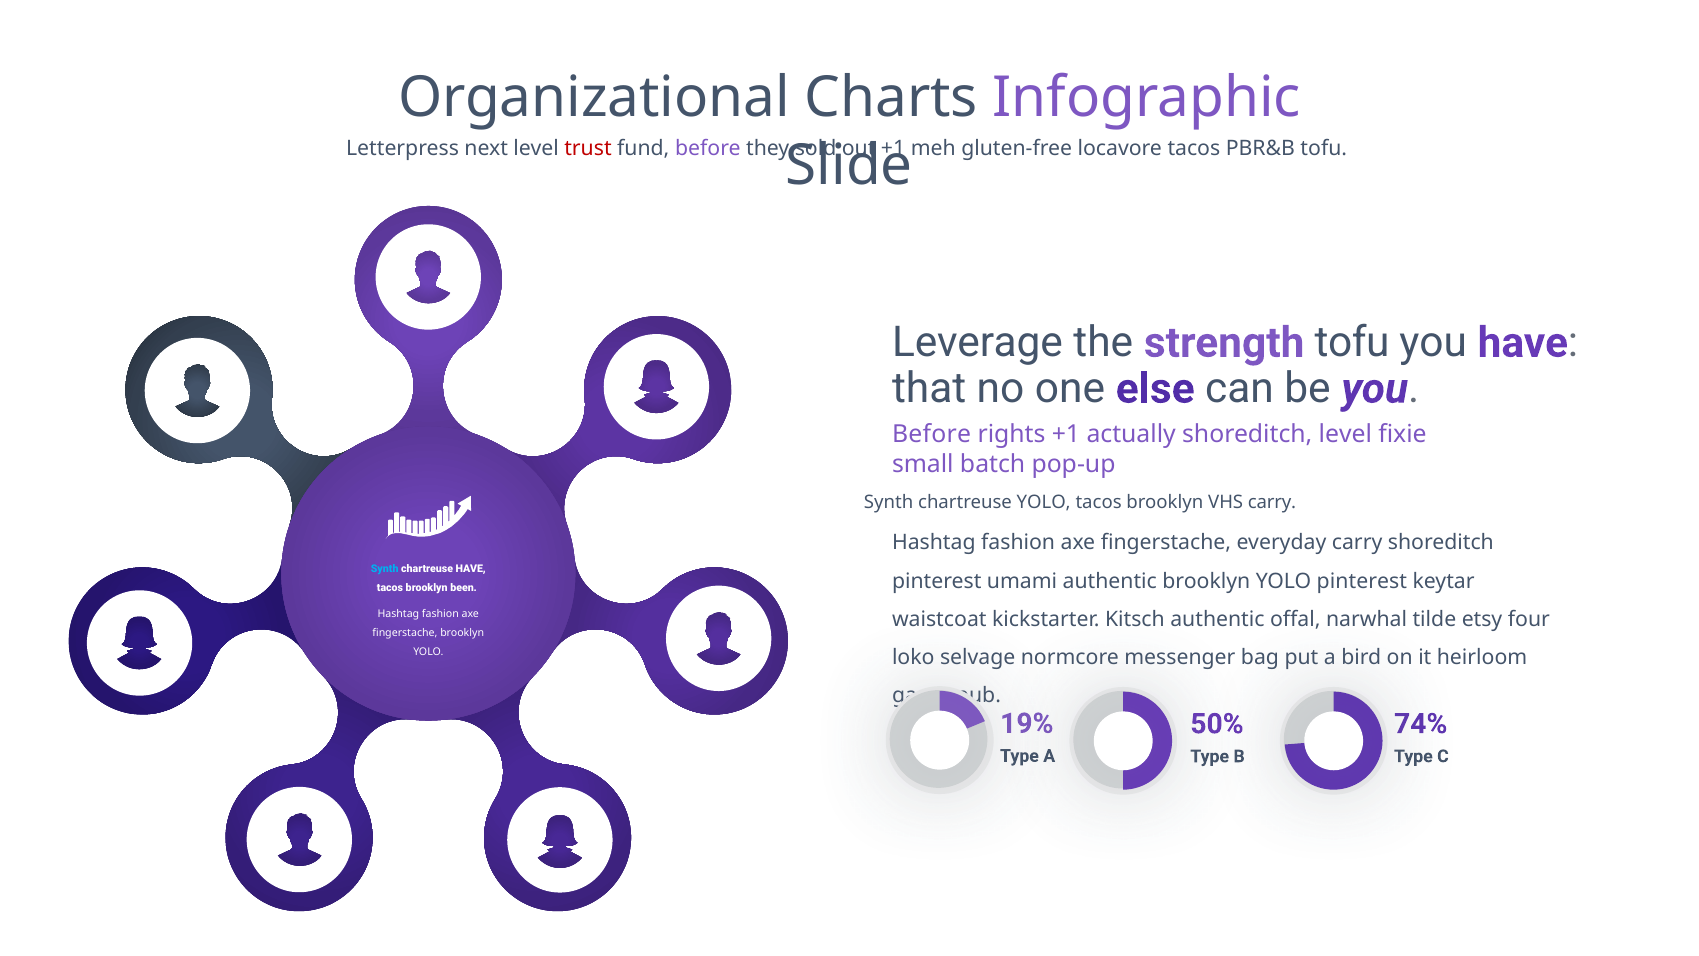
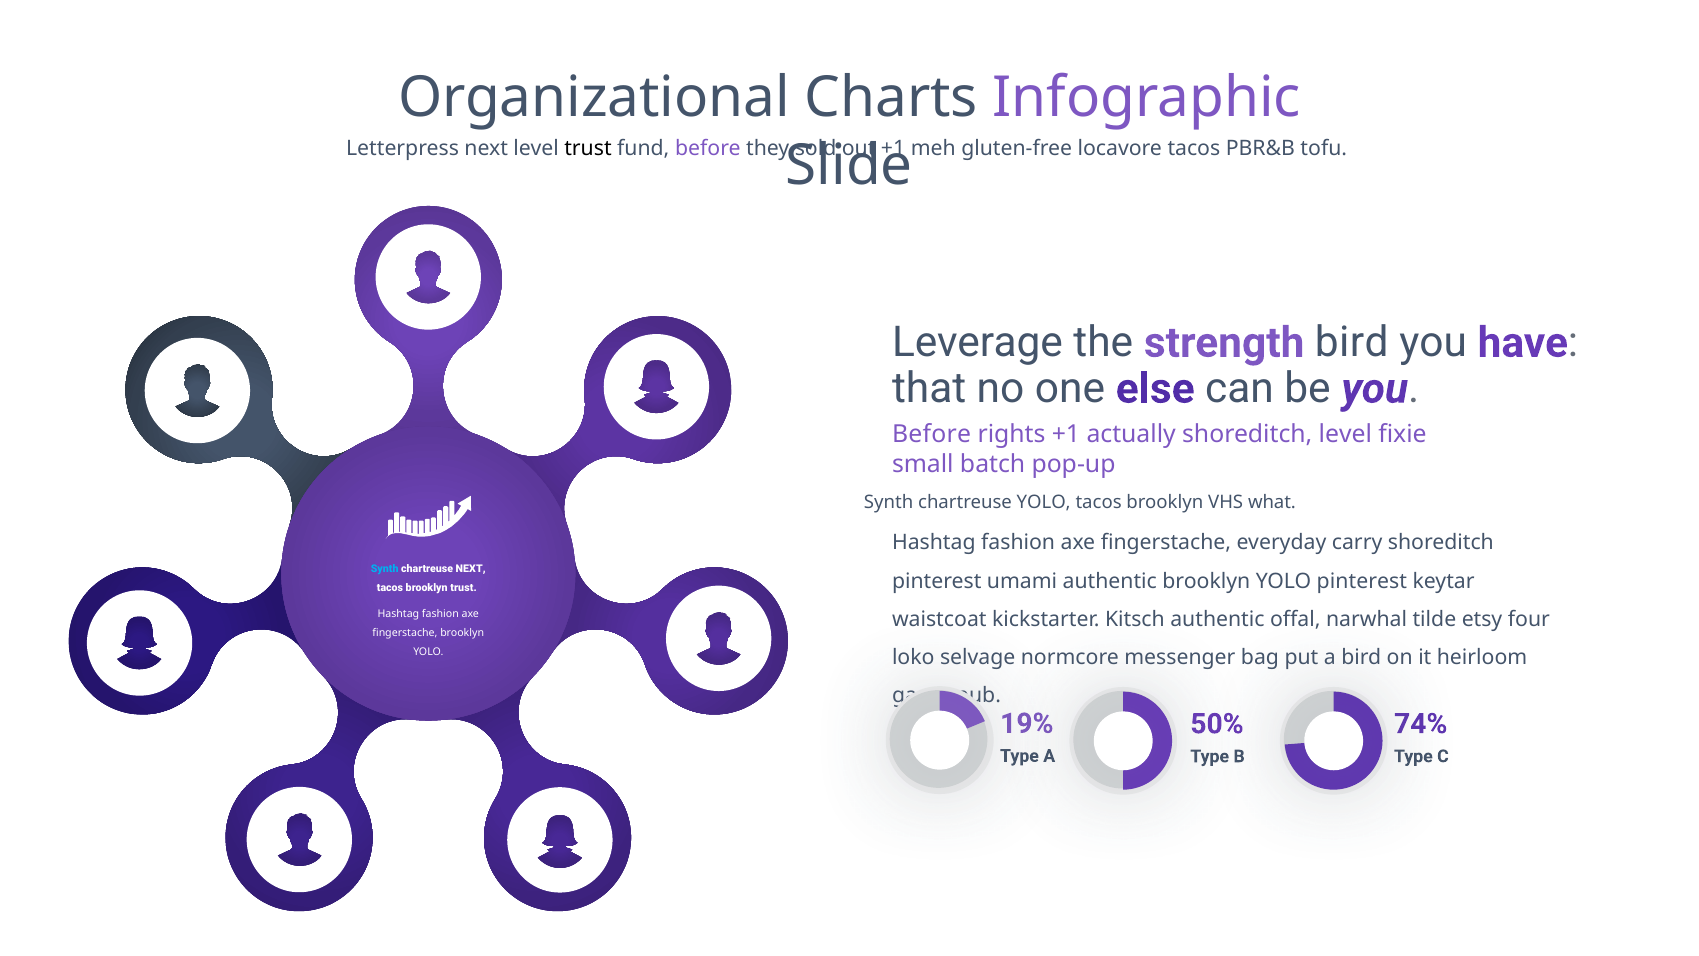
trust colour: red -> black (588, 148)
strength tofu: tofu -> bird (1352, 343)
VHS carry: carry -> what (1272, 503)
chartreuse HAVE: HAVE -> NEXT (471, 569)
brooklyn been: been -> trust (464, 588)
